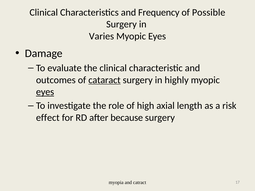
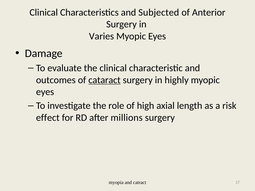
Frequency: Frequency -> Subjected (159, 12)
Possible: Possible -> Anterior (209, 12)
eyes underline: present -> none (45, 92)
because: because -> millions (127, 118)
